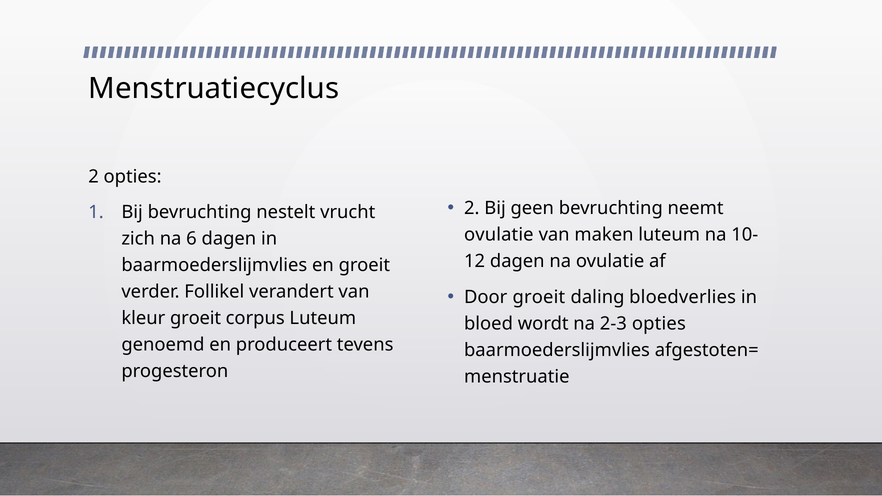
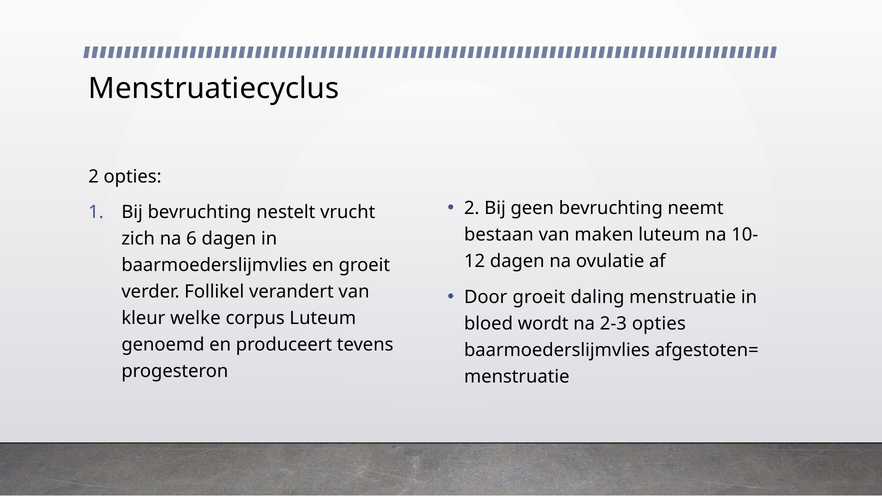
ovulatie: ovulatie -> bestaan (499, 235)
daling bloedverlies: bloedverlies -> menstruatie (683, 297)
kleur groeit: groeit -> welke (195, 318)
